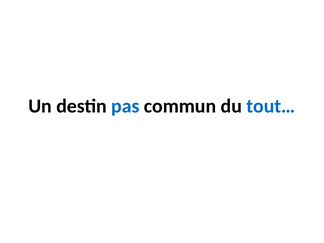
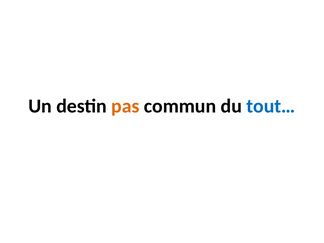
pas colour: blue -> orange (125, 106)
